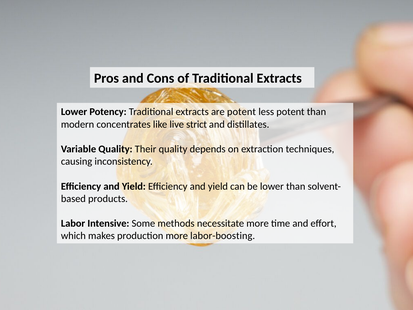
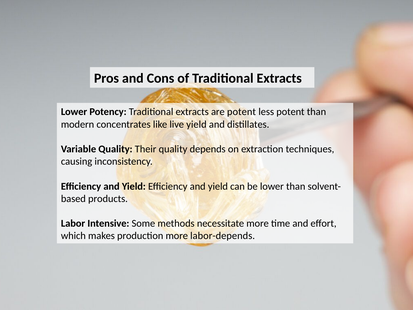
live strict: strict -> yield (196, 124)
labor-boosting: labor-boosting -> labor-depends (223, 236)
